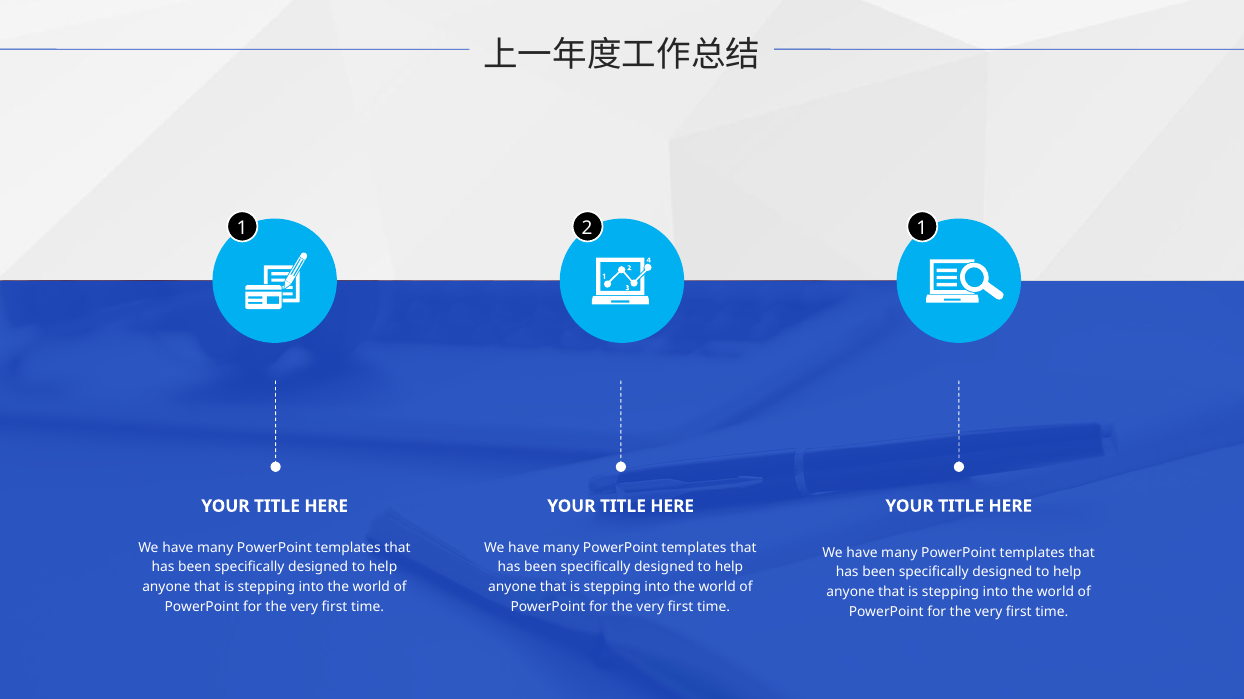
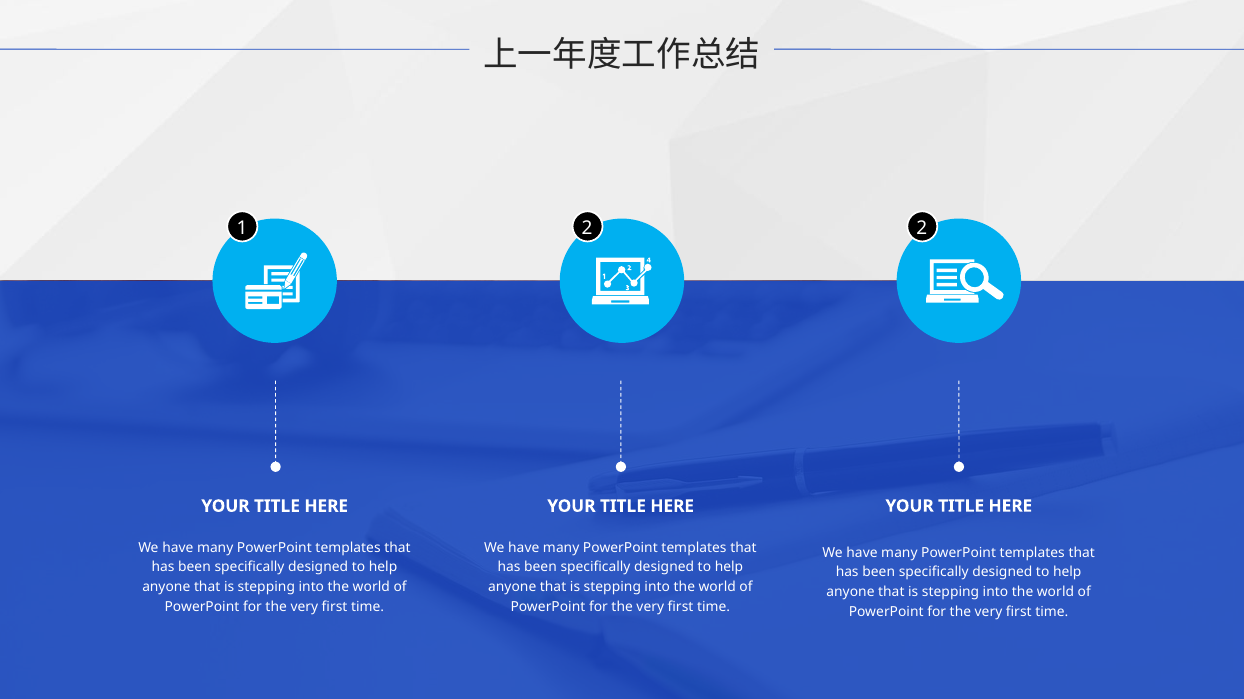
2 1: 1 -> 2 (922, 228)
